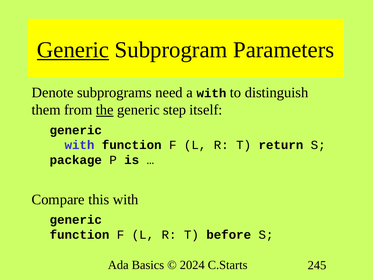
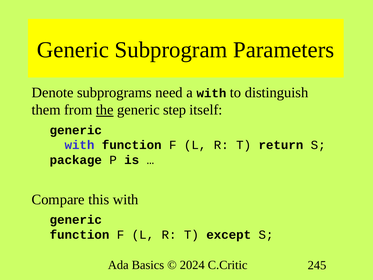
Generic underline: present -> none (73, 50)
before: before -> except (229, 234)
C.Starts: C.Starts -> C.Critic (228, 265)
